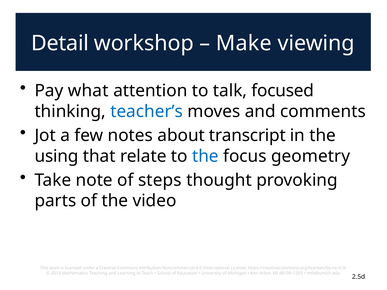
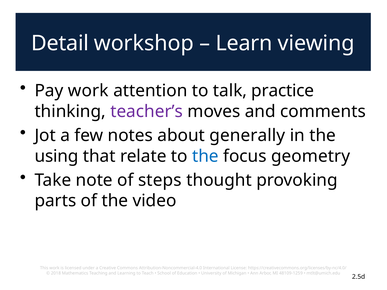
Make: Make -> Learn (244, 43)
Pay what: what -> work (88, 91)
focused: focused -> practice (283, 91)
teacher’s colour: blue -> purple (147, 112)
transcript: transcript -> generally (247, 136)
